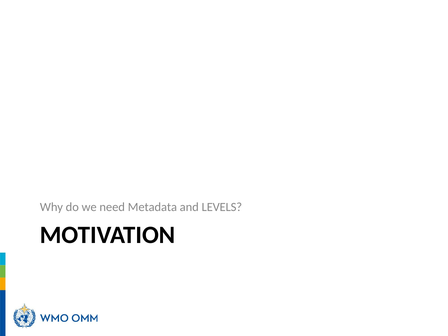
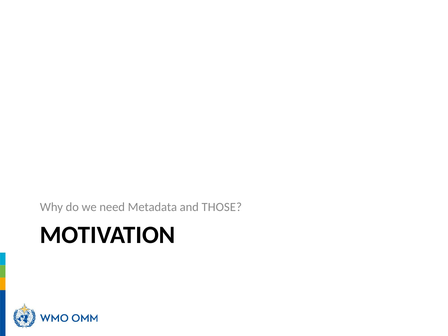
LEVELS: LEVELS -> THOSE (222, 207)
